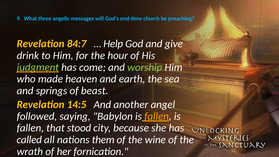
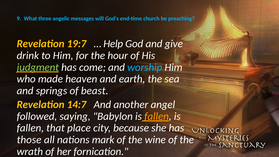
84:7: 84:7 -> 19:7 (77, 44)
worship colour: light green -> light blue (145, 67)
14:5: 14:5 -> 14:7 (77, 104)
stood: stood -> place (79, 128)
called: called -> those (29, 140)
them: them -> mark (103, 140)
